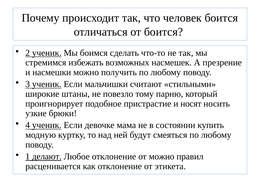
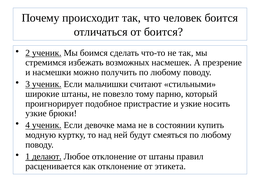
и носят: носят -> узкие (191, 104)
от можно: можно -> штаны (162, 157)
